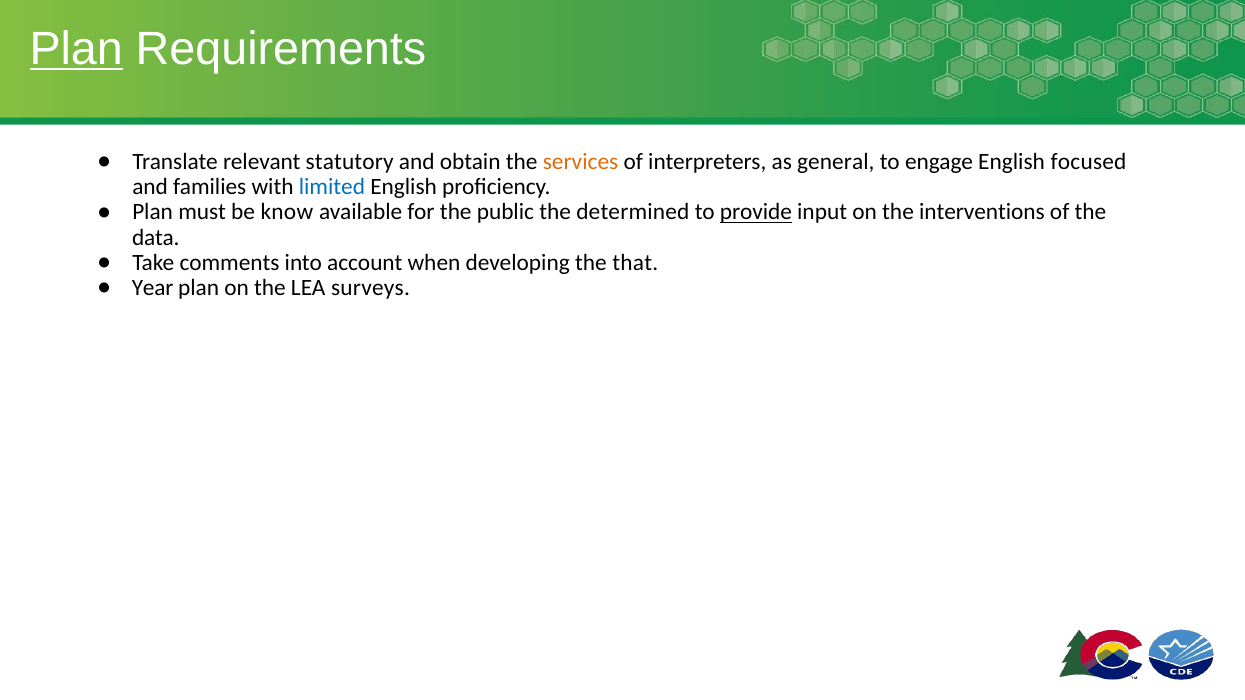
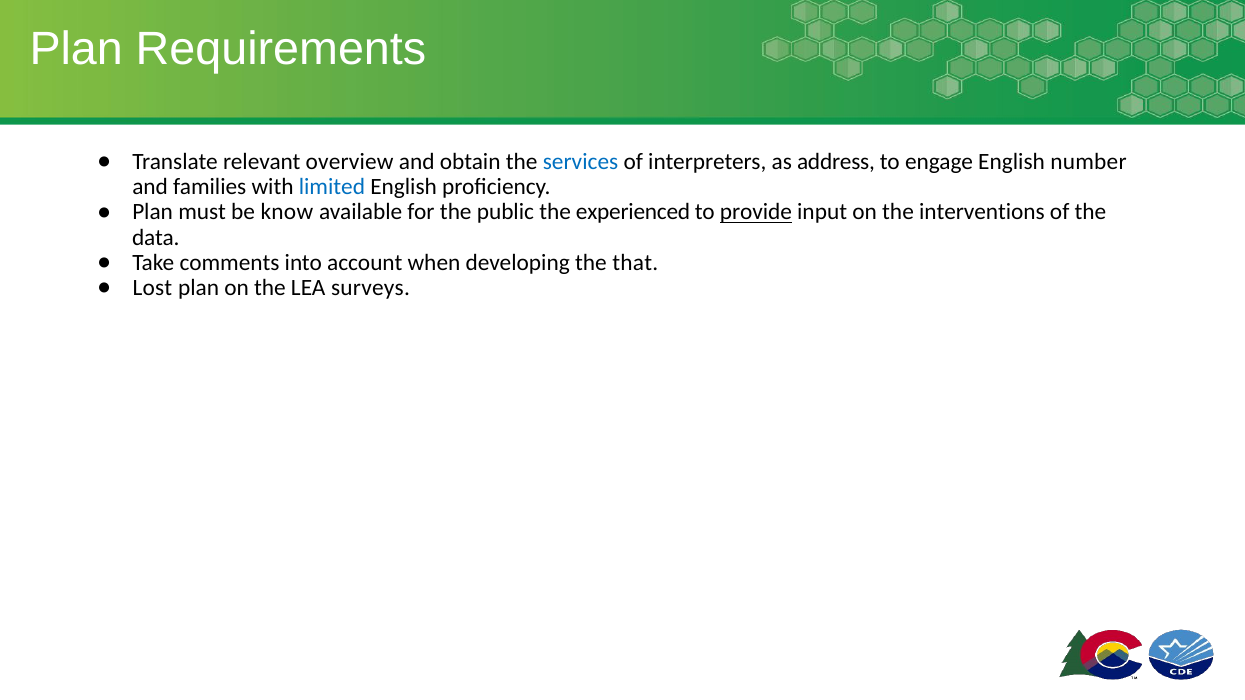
Plan underline: present -> none (76, 49)
statutory: statutory -> overview (350, 162)
services colour: orange -> blue (581, 162)
general: general -> address (836, 162)
focused: focused -> number (1089, 162)
determined: determined -> experienced (633, 212)
Year: Year -> Lost (152, 288)
